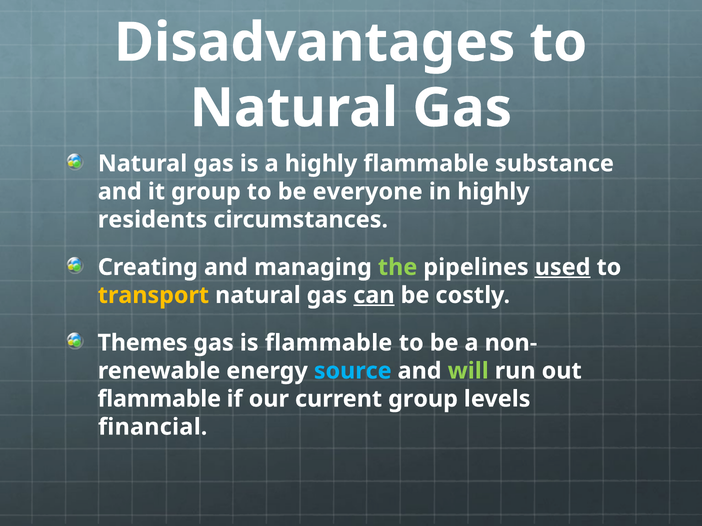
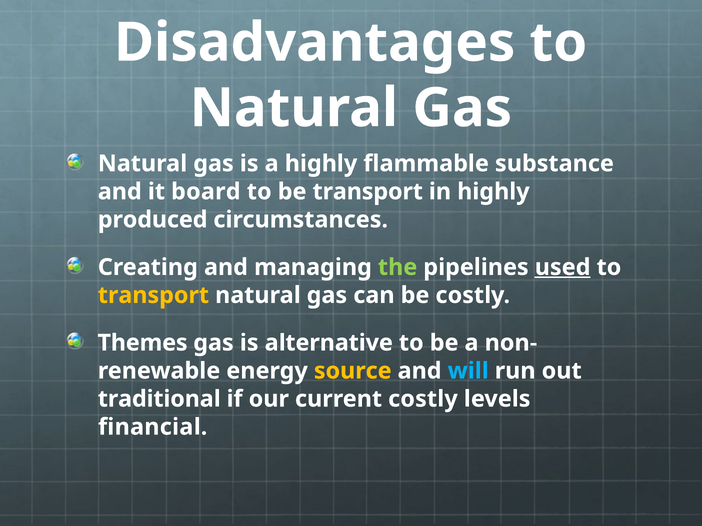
it group: group -> board (206, 192)
be everyone: everyone -> transport (368, 192)
residents: residents -> produced (153, 220)
can underline: present -> none (374, 296)
is flammable: flammable -> alternative (329, 343)
source colour: light blue -> yellow (353, 371)
will colour: light green -> light blue (468, 371)
flammable: flammable -> traditional (159, 399)
current group: group -> costly (423, 399)
